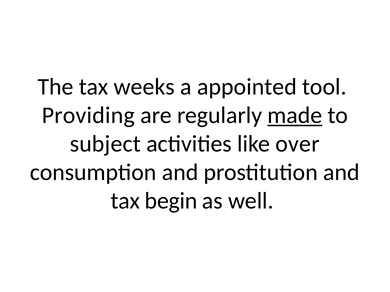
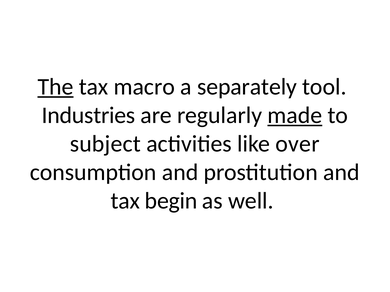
The underline: none -> present (56, 87)
weeks: weeks -> macro (144, 87)
appointed: appointed -> separately (247, 87)
Providing: Providing -> Industries (88, 115)
